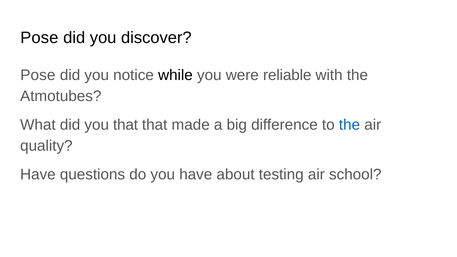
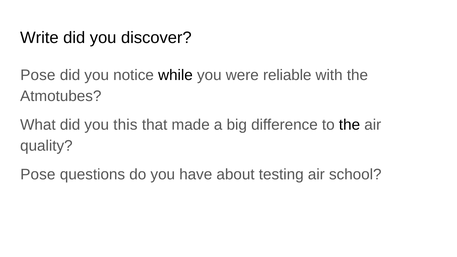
Pose: Pose -> Write (39, 38)
you that: that -> this (125, 125)
the colour: blue -> black (349, 125)
Have: Have -> Pose (38, 174)
